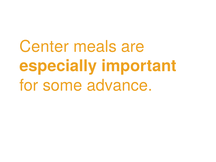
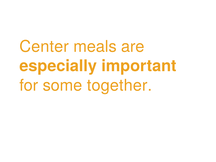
advance: advance -> together (119, 85)
